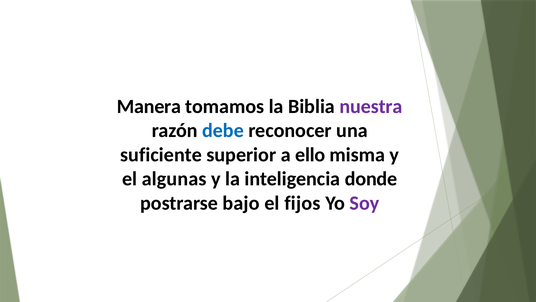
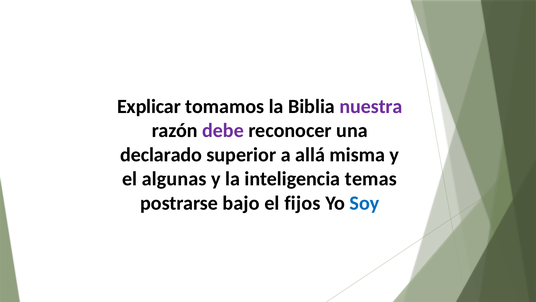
Manera: Manera -> Explicar (149, 106)
debe colour: blue -> purple (223, 130)
suficiente: suficiente -> declarado (161, 154)
ello: ello -> allá (310, 154)
donde: donde -> temas (371, 179)
Soy colour: purple -> blue (364, 203)
